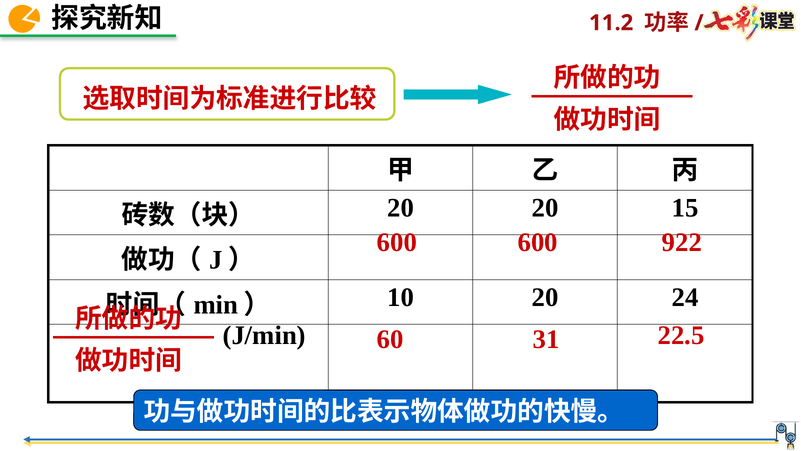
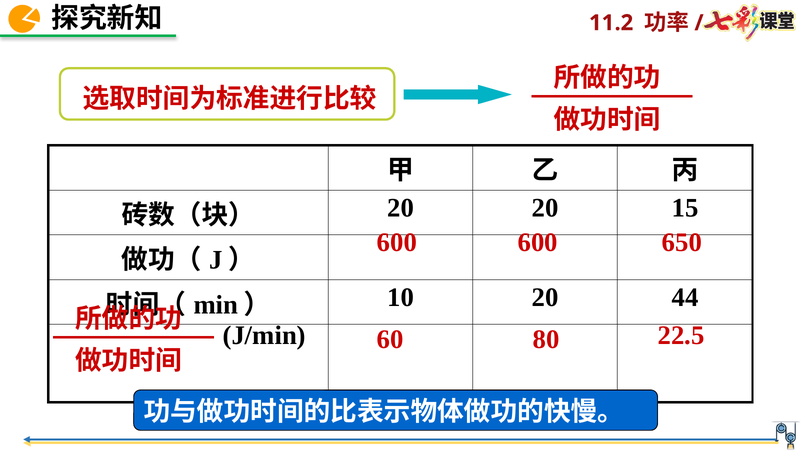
922: 922 -> 650 (682, 242)
24: 24 -> 44 (685, 297)
31: 31 -> 80 (546, 339)
